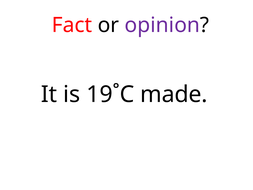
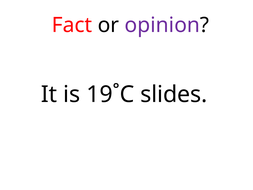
made: made -> slides (174, 94)
